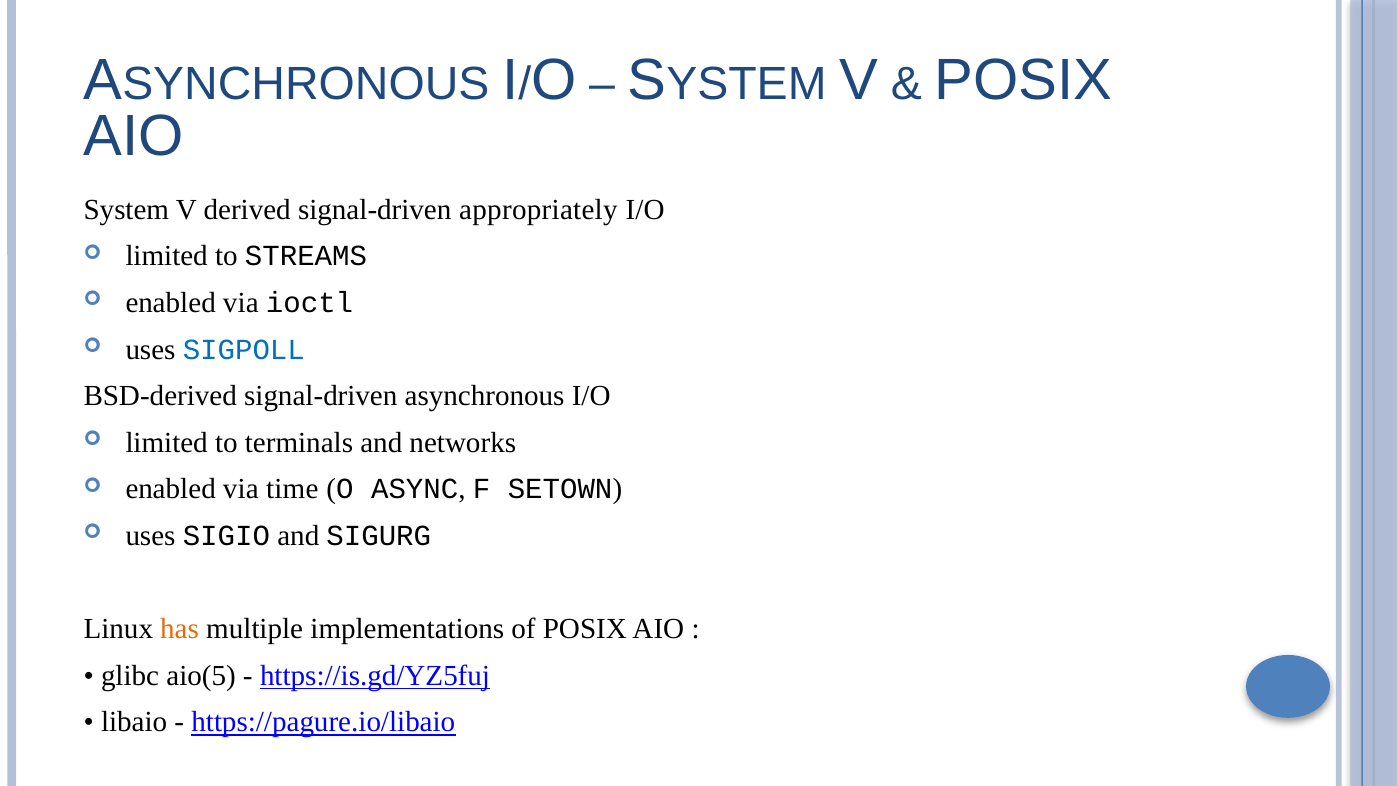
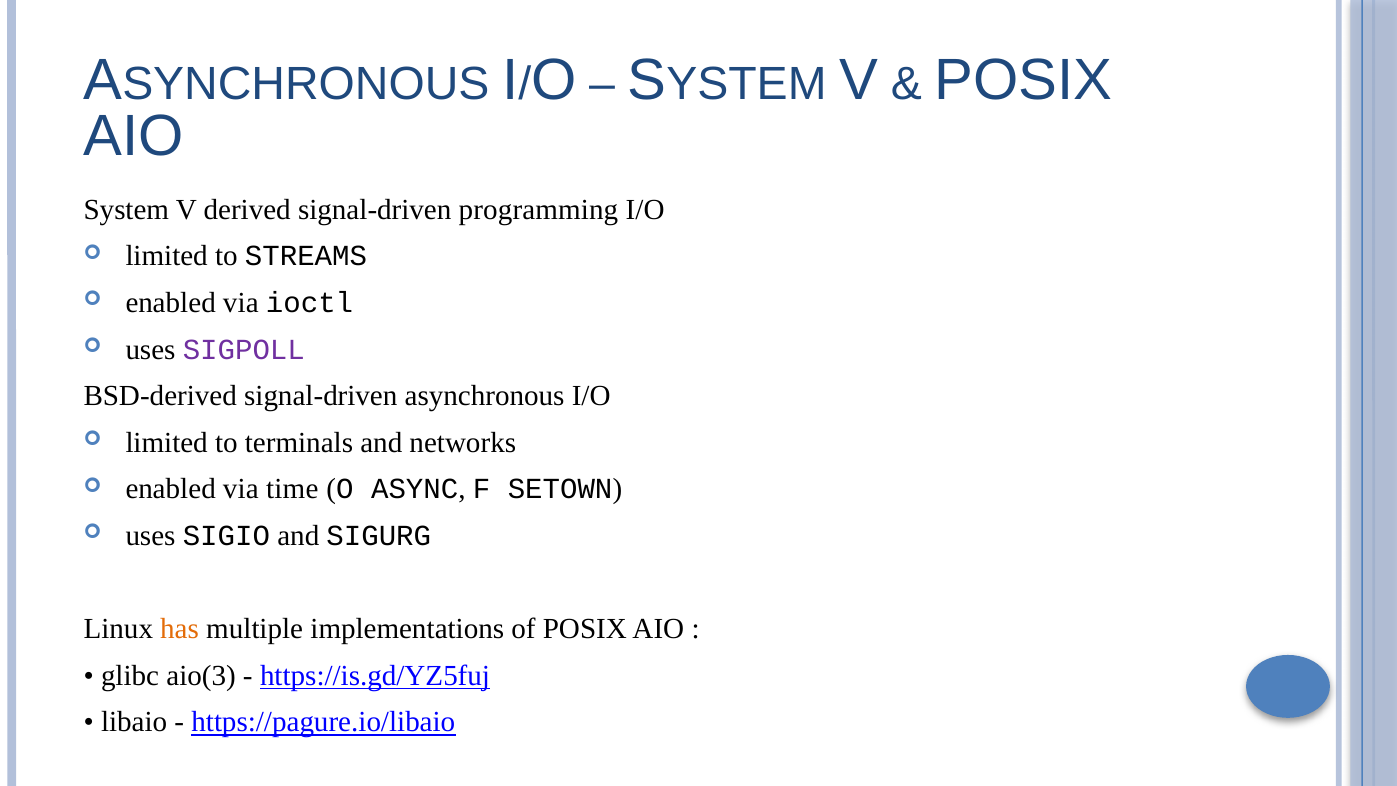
appropriately: appropriately -> programming (538, 210)
SIGPOLL colour: blue -> purple (244, 349)
aio(5: aio(5 -> aio(3 (201, 676)
